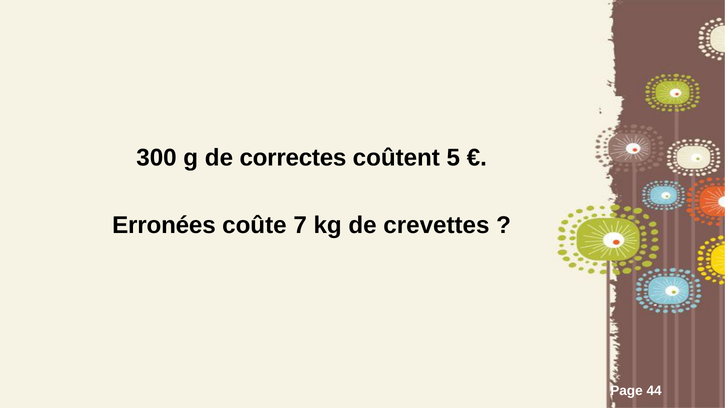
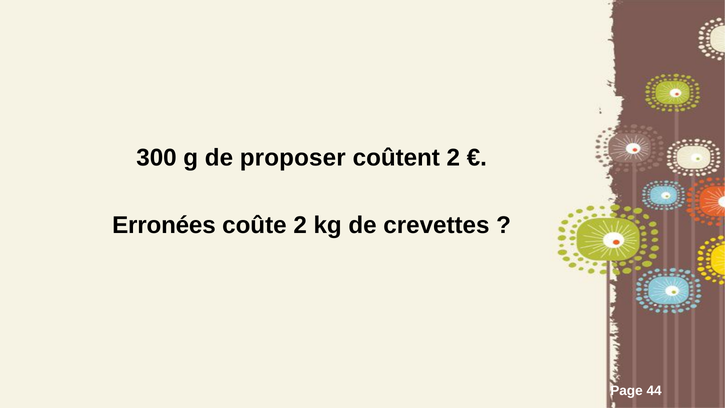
correctes: correctes -> proposer (293, 158)
coûtent 5: 5 -> 2 (453, 158)
coûte 7: 7 -> 2 (300, 225)
